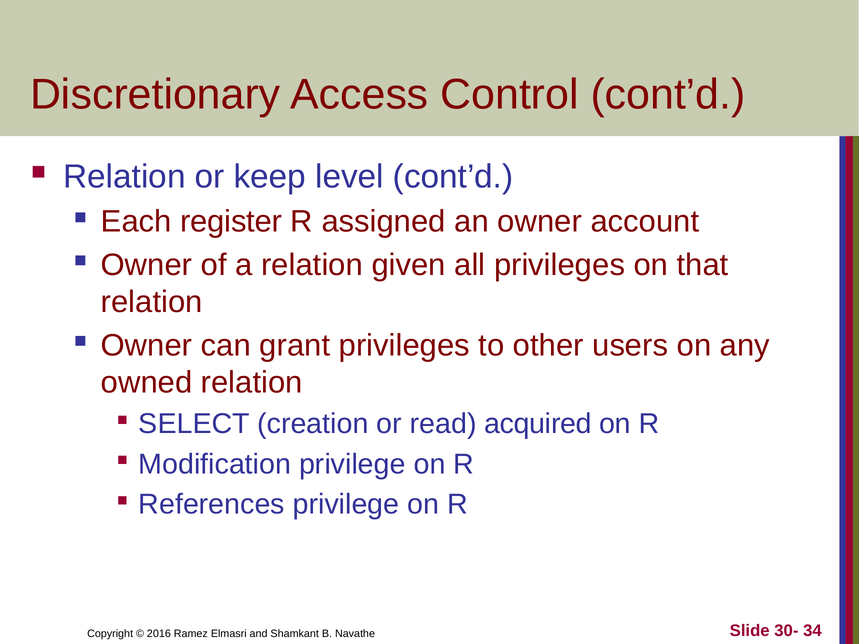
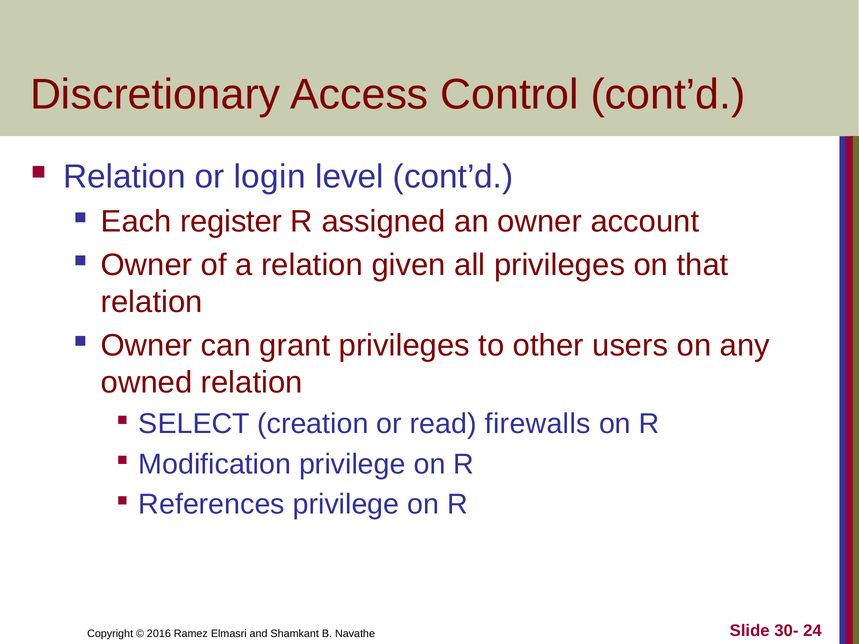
keep: keep -> login (270, 177)
acquired: acquired -> firewalls (538, 424)
34: 34 -> 24 (812, 631)
